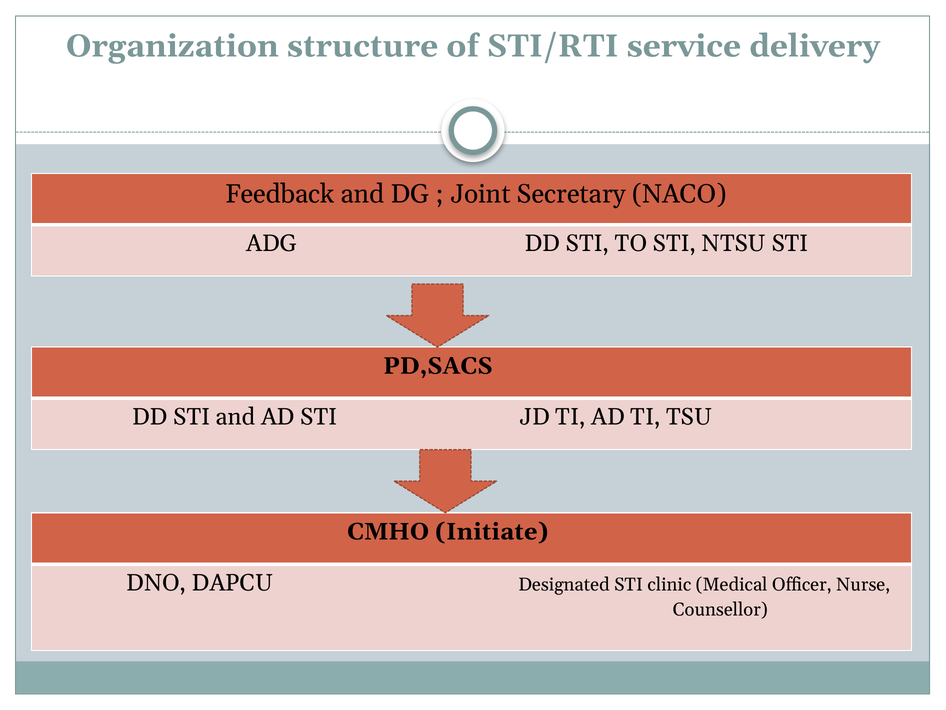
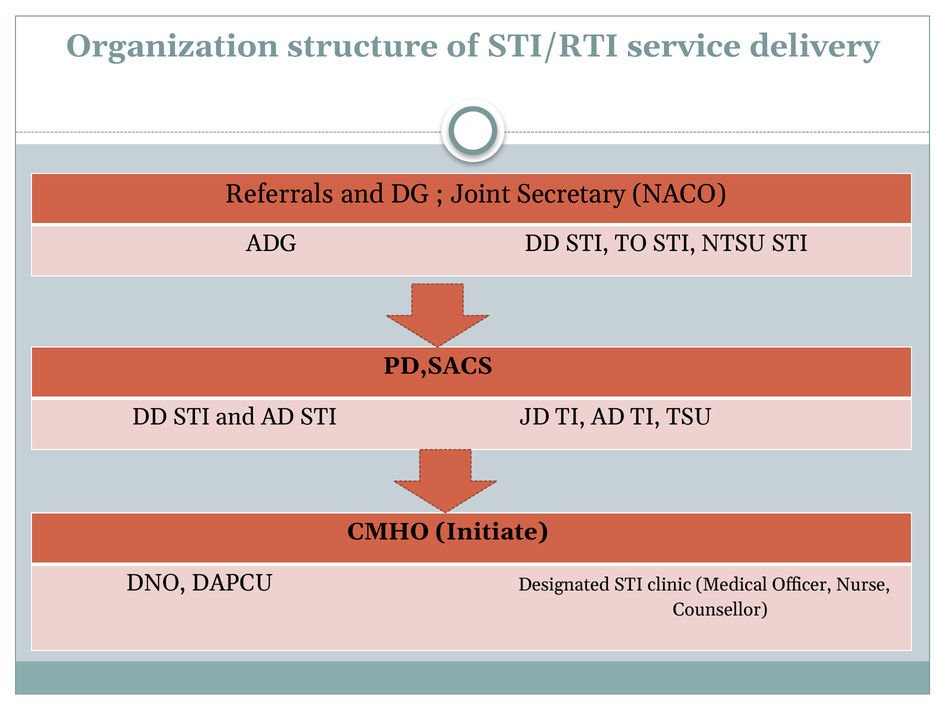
Feedback: Feedback -> Referrals (279, 194)
